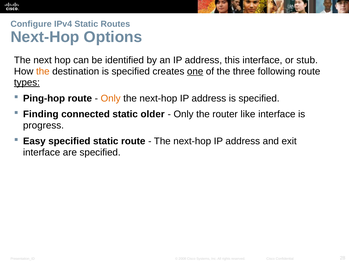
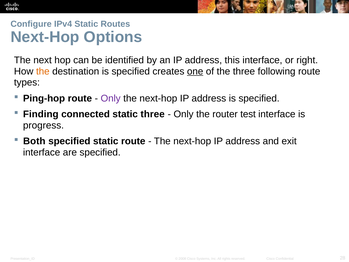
stub: stub -> right (307, 60)
types underline: present -> none (27, 82)
Only colour: orange -> purple (111, 98)
static older: older -> three (153, 114)
like: like -> test (248, 114)
Easy: Easy -> Both (34, 141)
